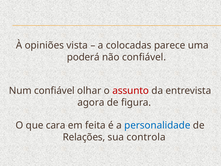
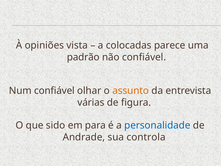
poderá: poderá -> padrão (83, 57)
assunto colour: red -> orange (131, 91)
agora: agora -> várias (91, 102)
cara: cara -> sido (56, 125)
feita: feita -> para (95, 125)
Relações: Relações -> Andrade (84, 137)
